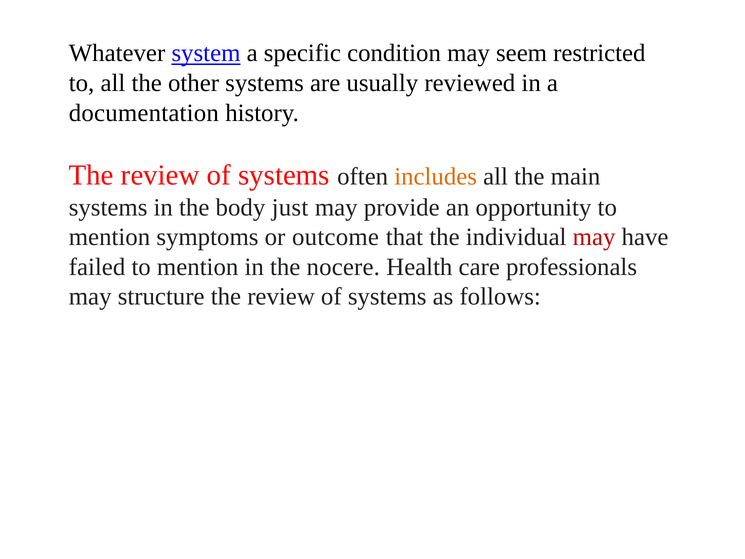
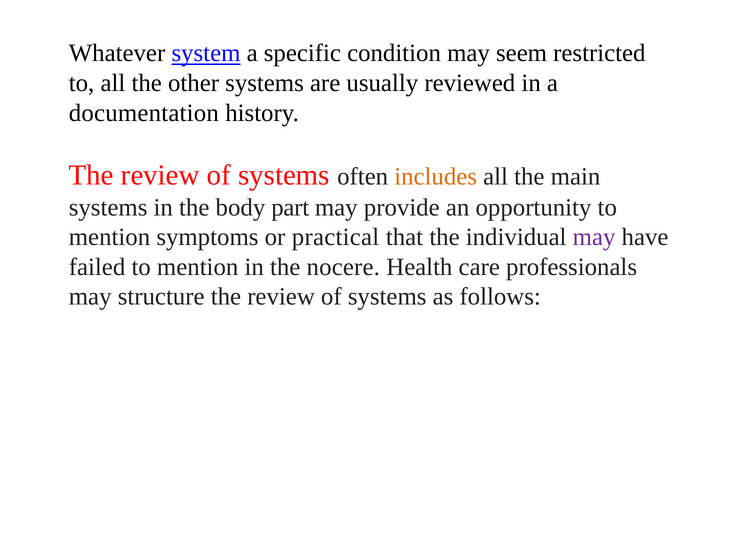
just: just -> part (290, 207)
outcome: outcome -> practical (336, 237)
may colour: red -> purple (594, 237)
